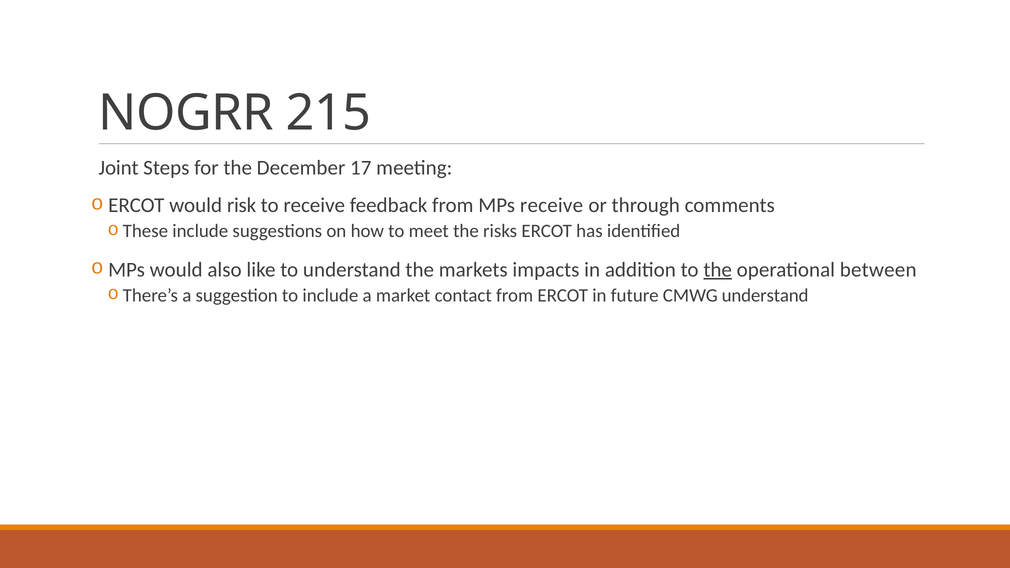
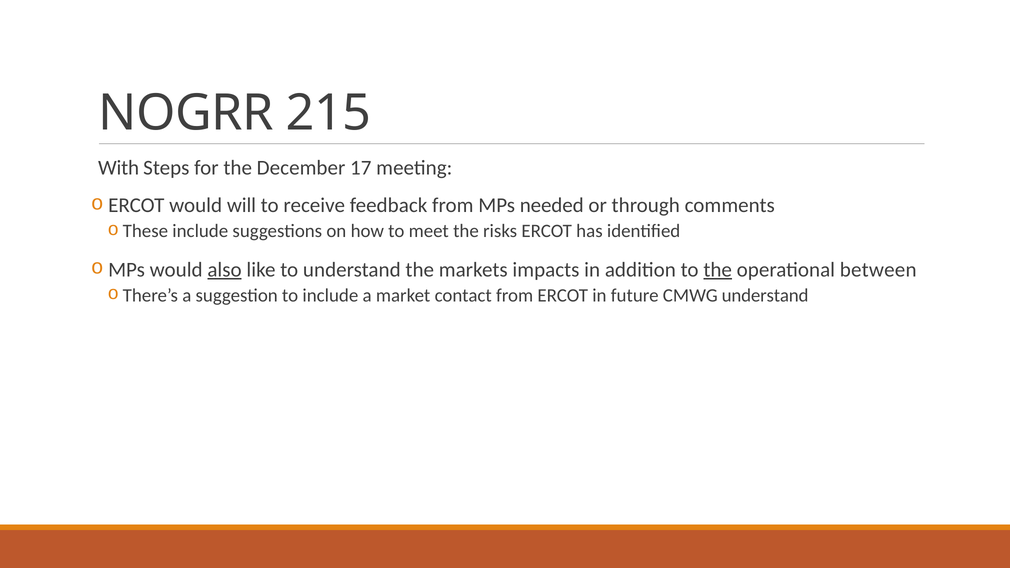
Joint: Joint -> With (119, 168)
risk: risk -> will (241, 205)
MPs receive: receive -> needed (552, 205)
also underline: none -> present (225, 270)
